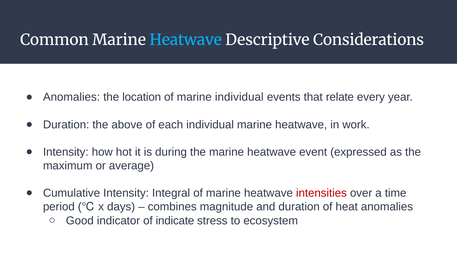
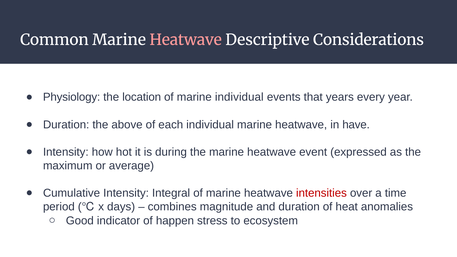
Heatwave colour: light blue -> pink (186, 40)
Anomalies: Anomalies -> Physiology (72, 97)
relate: relate -> years (340, 97)
work: work -> have (356, 125)
indicate: indicate -> happen (175, 221)
